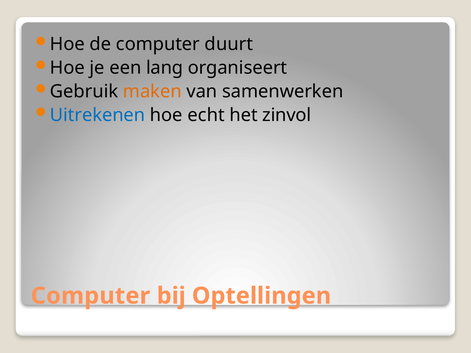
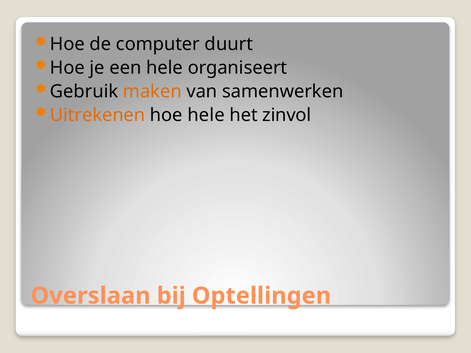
een lang: lang -> hele (165, 68)
Uitrekenen colour: blue -> orange (98, 115)
hoe echt: echt -> hele (206, 115)
Computer: Computer -> Overslaan (91, 296)
